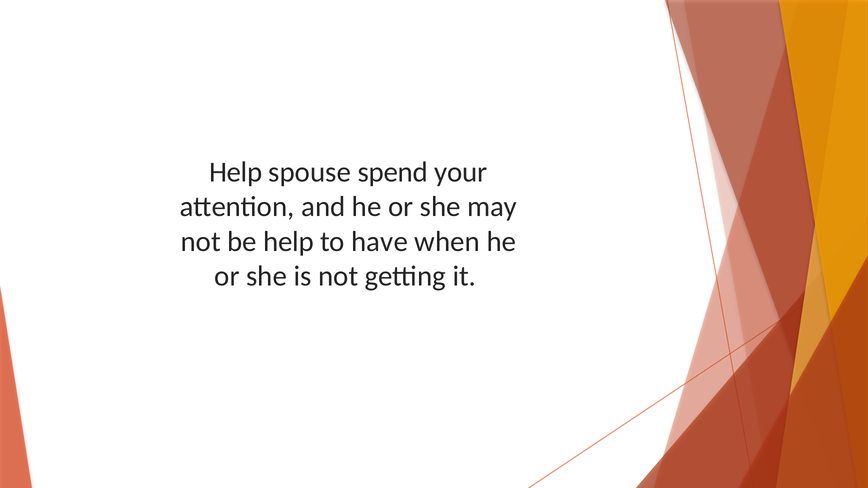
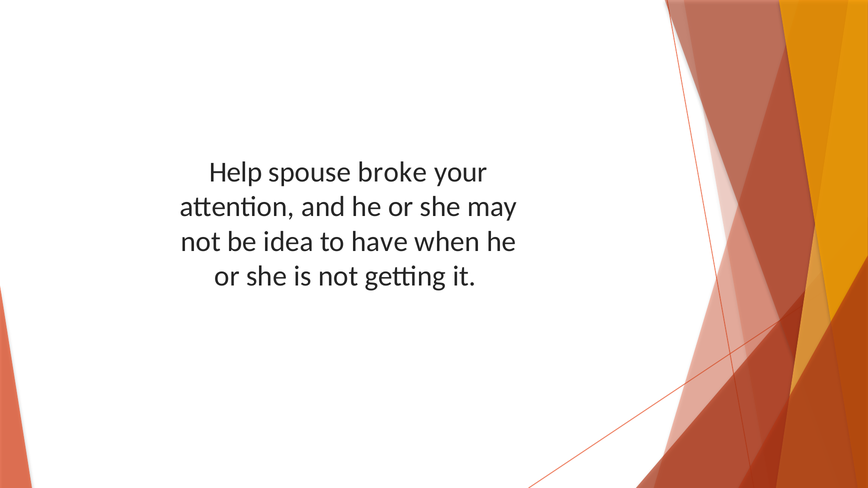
spend: spend -> broke (392, 172)
be help: help -> idea (288, 242)
